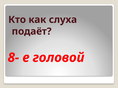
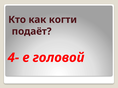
слуха: слуха -> когти (63, 20)
8-: 8- -> 4- (13, 58)
